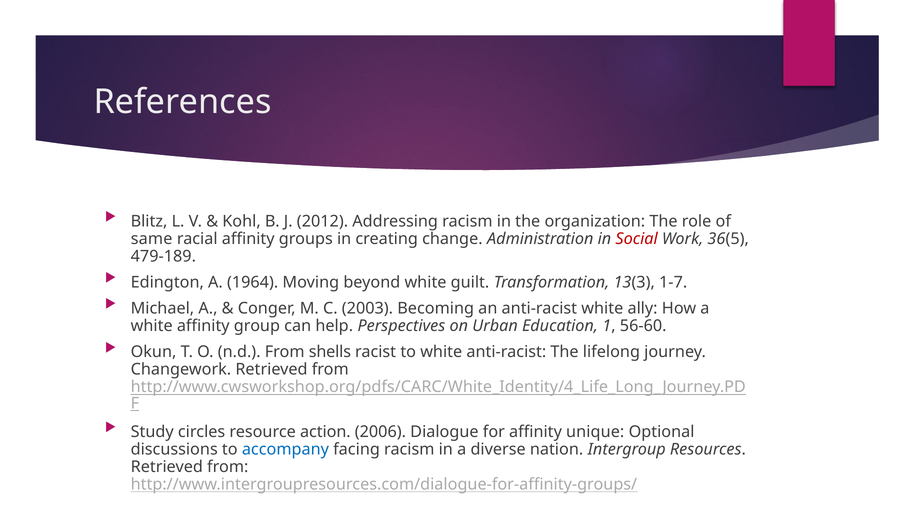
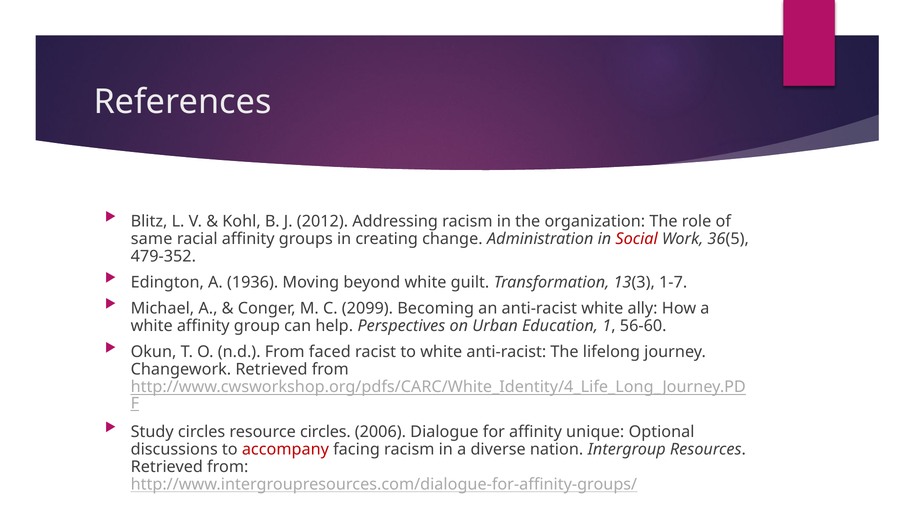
479-189: 479-189 -> 479-352 (163, 256)
1964: 1964 -> 1936 (253, 282)
2003: 2003 -> 2099 (367, 308)
shells: shells -> faced (330, 352)
resource action: action -> circles (325, 432)
accompany colour: blue -> red (285, 449)
